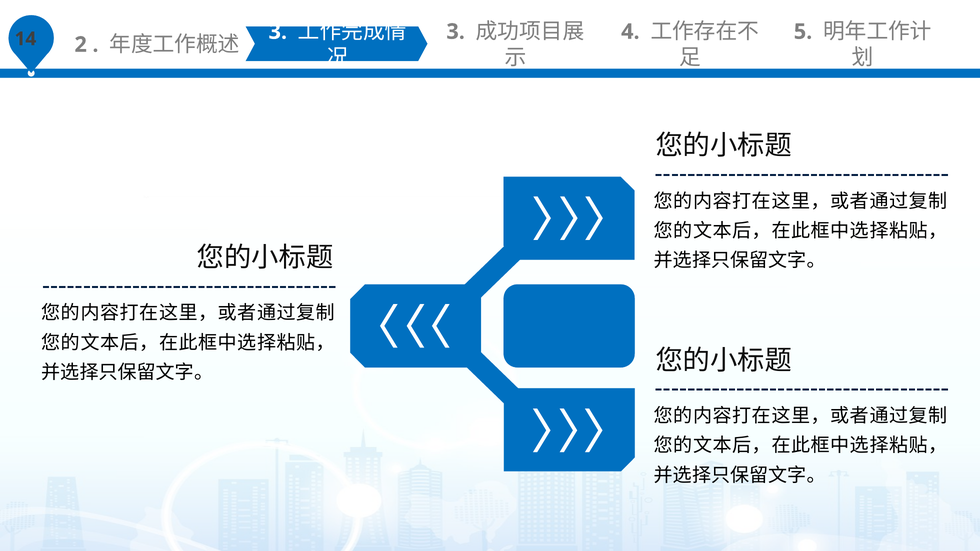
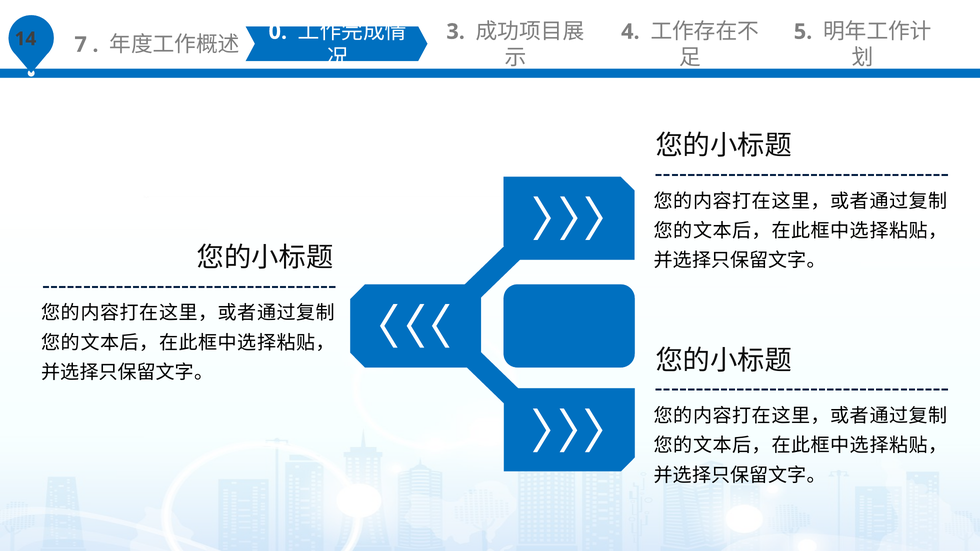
2: 2 -> 7 (81, 45)
3: 3 -> 0 (278, 32)
